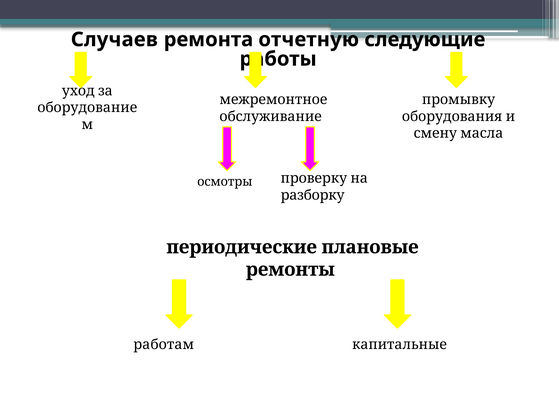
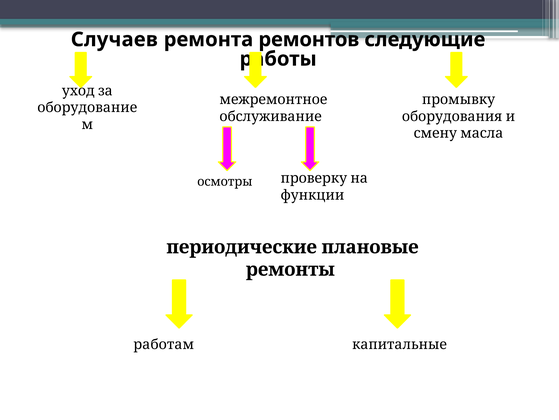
отчетную: отчетную -> ремонтов (309, 39)
разборку: разборку -> функции (312, 195)
